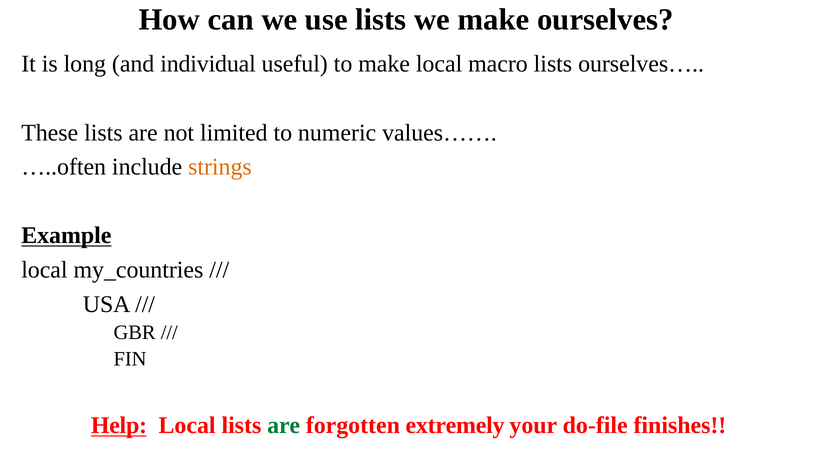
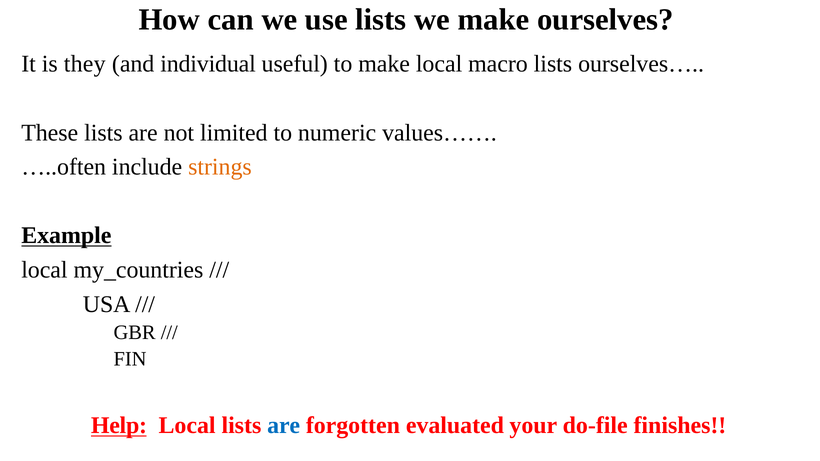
long: long -> they (85, 64)
are colour: green -> blue (284, 426)
extremely: extremely -> evaluated (455, 426)
